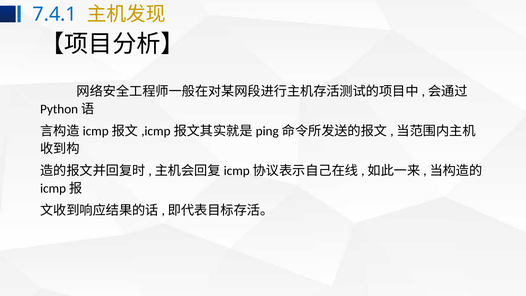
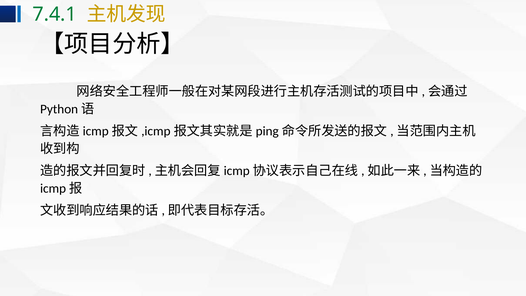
7.4.1 colour: blue -> green (55, 14)
